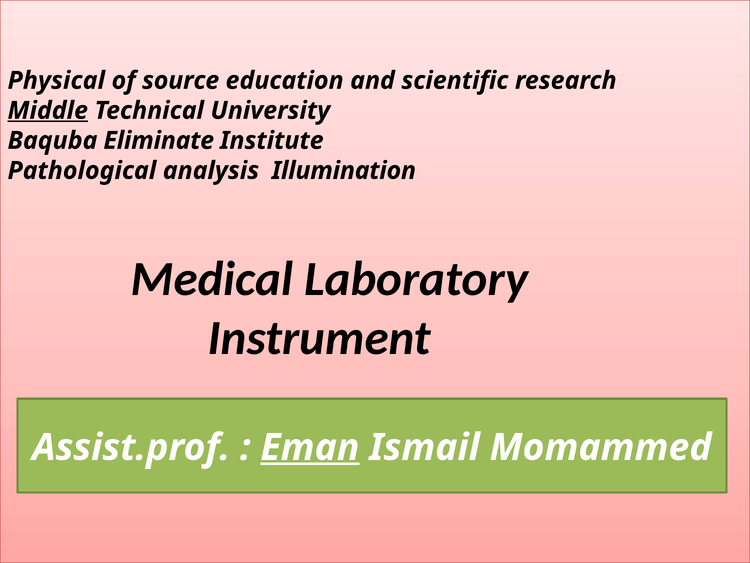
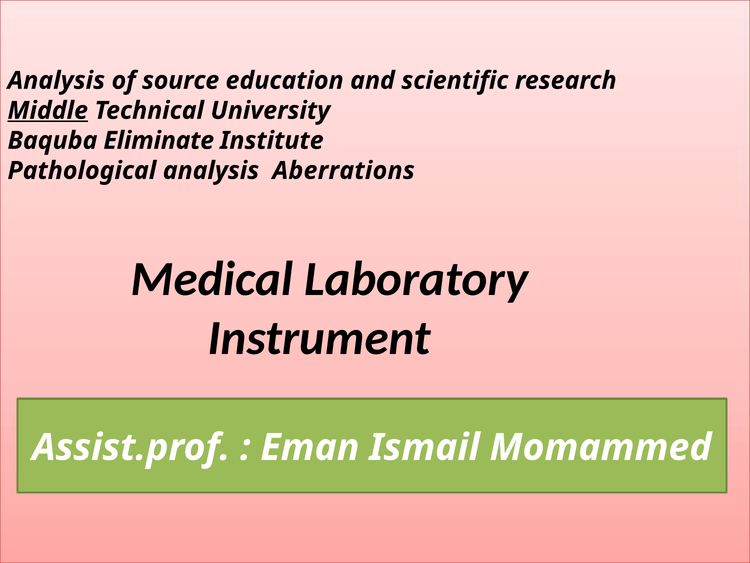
Physical: Physical -> Analysis (56, 80)
Illumination: Illumination -> Aberrations (344, 170)
Eman underline: present -> none (310, 447)
